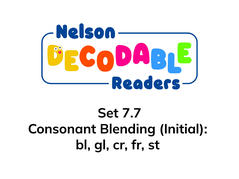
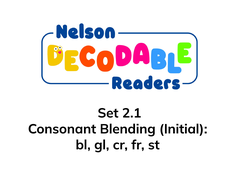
7.7: 7.7 -> 2.1 (132, 113)
